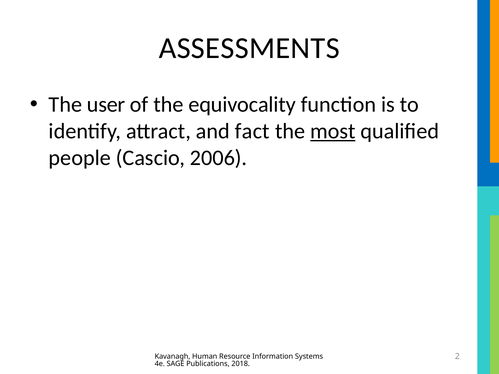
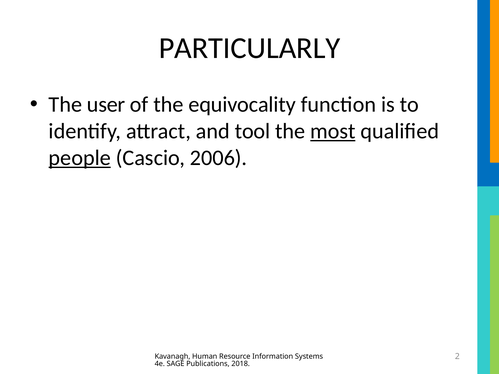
ASSESSMENTS: ASSESSMENTS -> PARTICULARLY (249, 48)
fact: fact -> tool (253, 131)
people underline: none -> present (80, 158)
